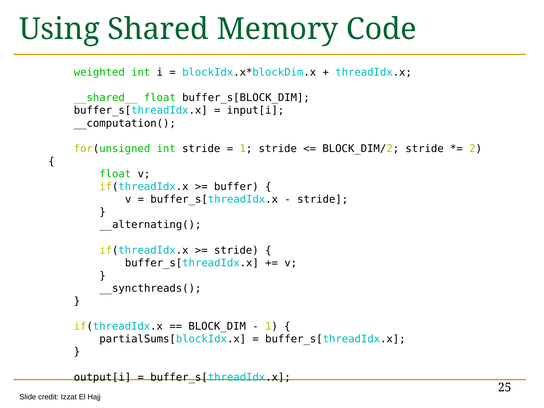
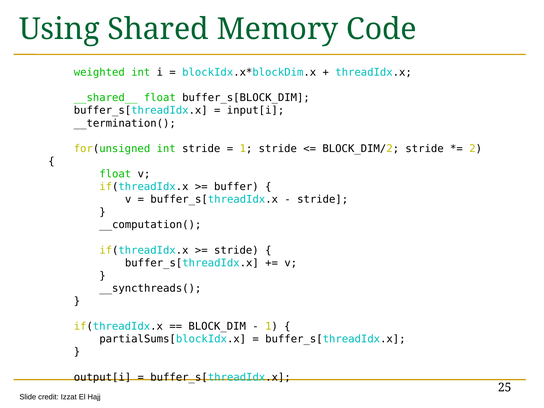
__computation(: __computation( -> __termination( (125, 123)
__alternating(: __alternating( -> __computation( (150, 225)
